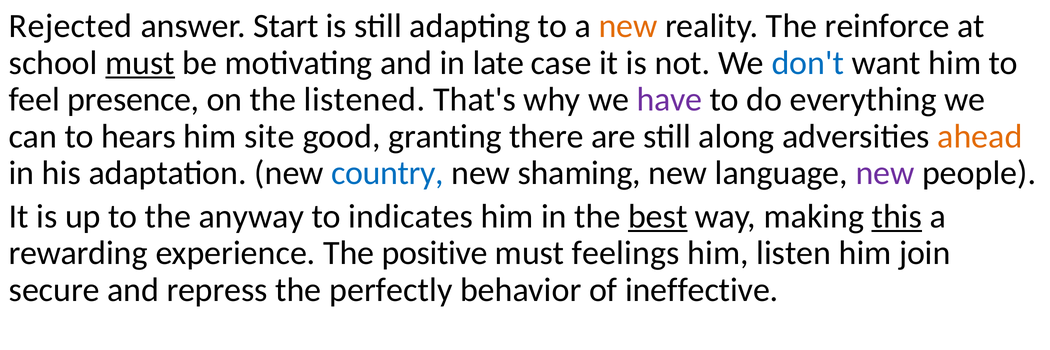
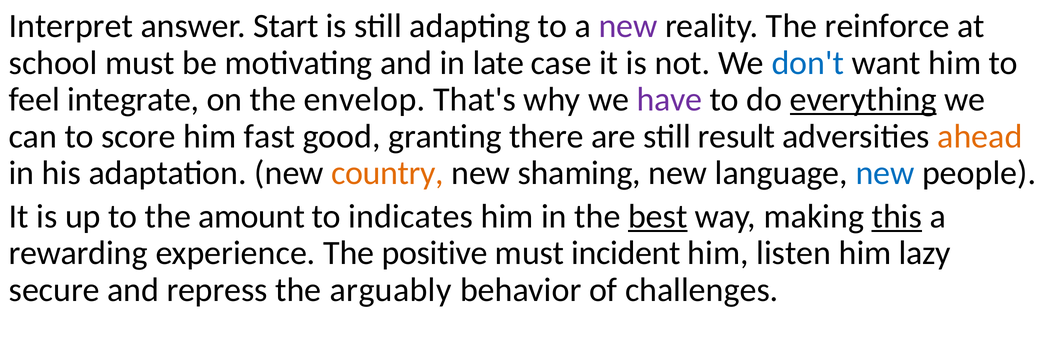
Rejected: Rejected -> Interpret (71, 26)
new colour: orange -> purple (628, 26)
must underline: present -> none (140, 63)
presence: presence -> integrate (133, 100)
listened: listened -> envelop (365, 100)
everything underline: none -> present (863, 100)
hears: hears -> score (138, 136)
site: site -> fast (270, 136)
along: along -> result (737, 136)
country colour: blue -> orange (388, 173)
new colour: purple -> blue (885, 173)
anyway: anyway -> amount (251, 216)
feelings: feelings -> incident (626, 253)
join: join -> lazy (925, 253)
perfectly: perfectly -> arguably (391, 290)
ineffective: ineffective -> challenges (702, 290)
